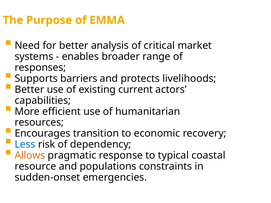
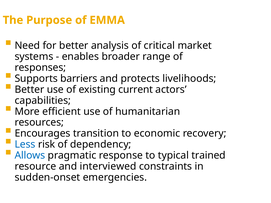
Allows colour: orange -> blue (30, 156)
coastal: coastal -> trained (209, 156)
populations: populations -> interviewed (108, 167)
